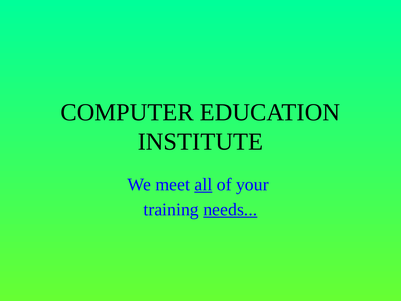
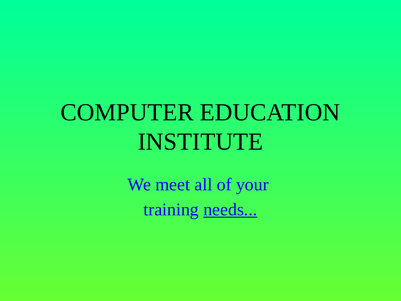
all underline: present -> none (203, 184)
